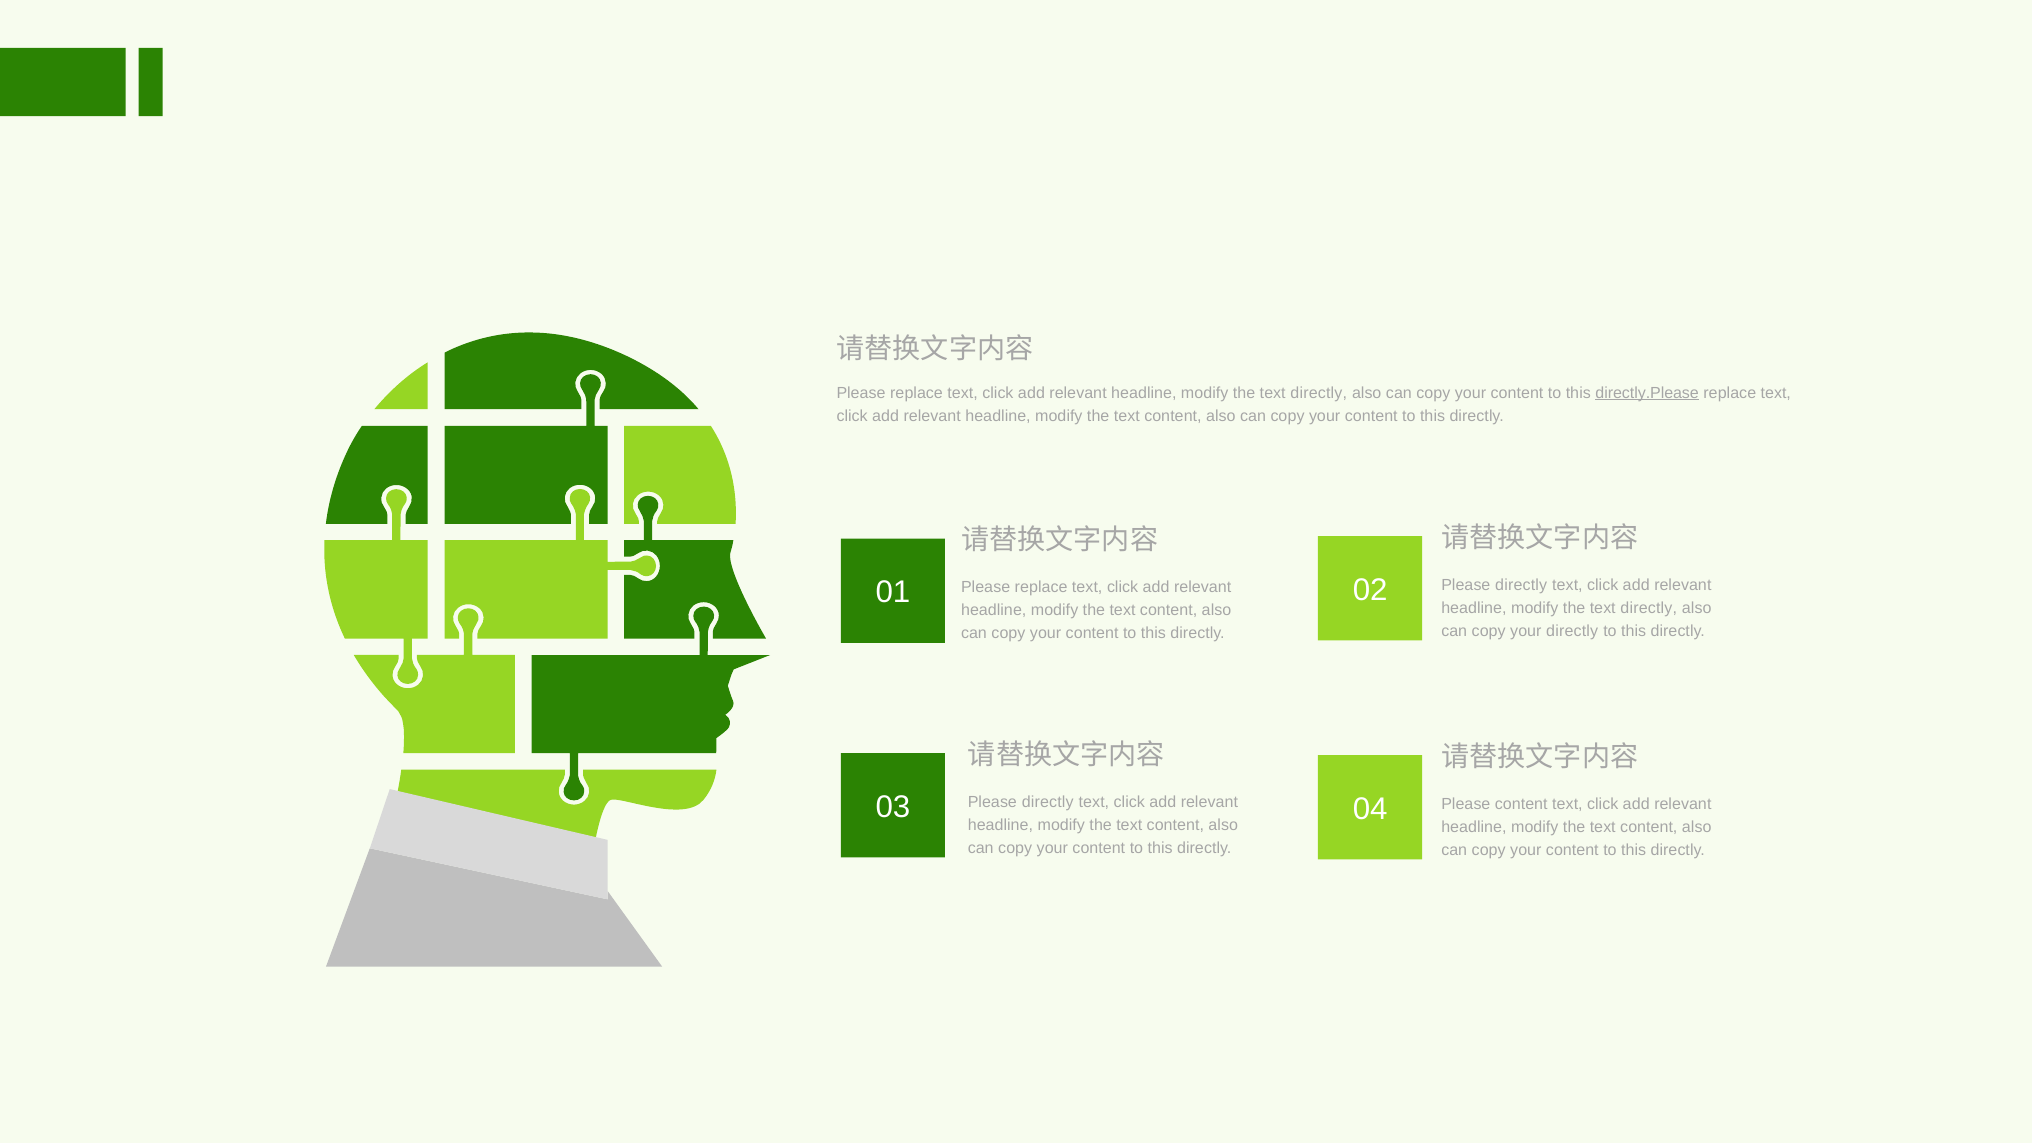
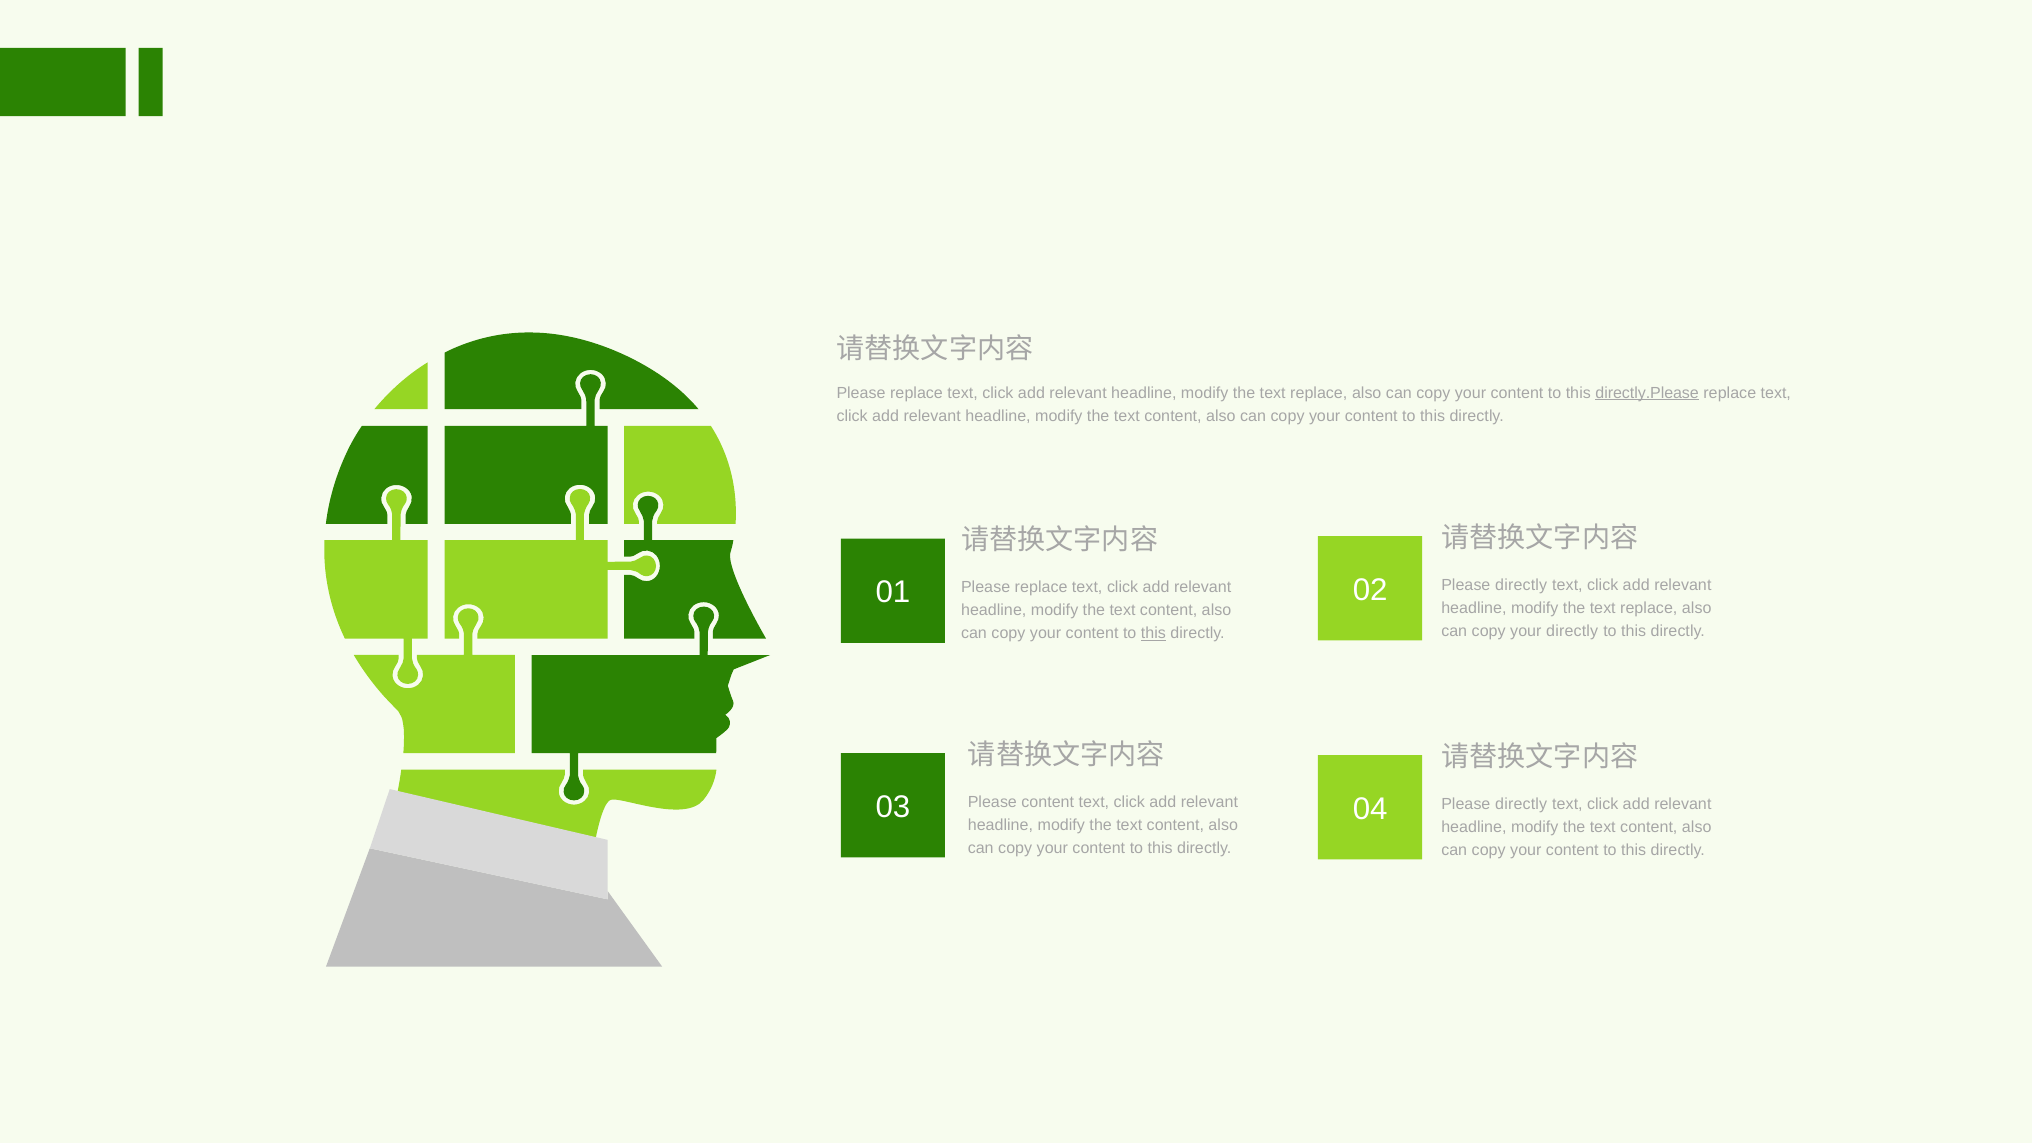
directly: directly -> replace (1319, 393)
directly: directly -> replace (1649, 608)
this underline: none -> present (1153, 634)
directly: directly -> content (1048, 802)
content: content -> directly (1521, 804)
